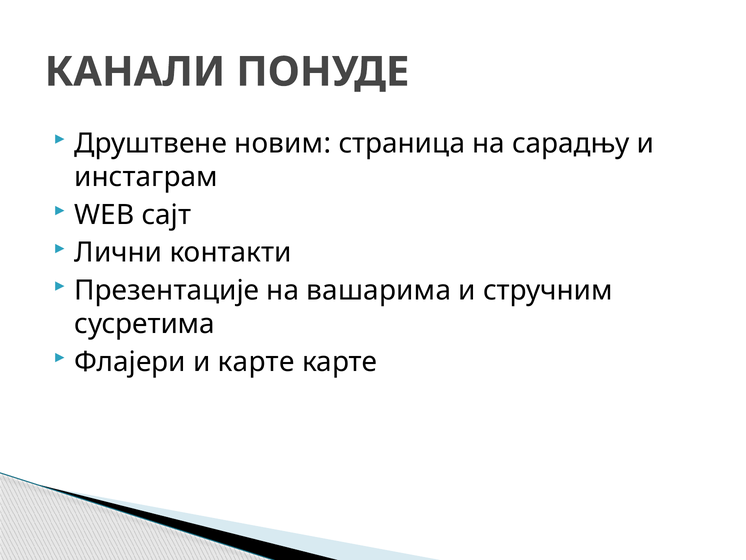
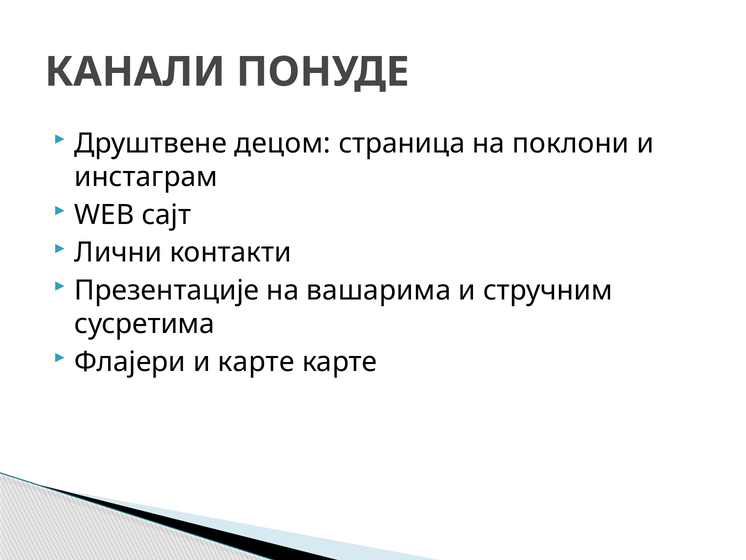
новим: новим -> децом (283, 143)
сарадњу: сарадњу -> поклони (571, 143)
